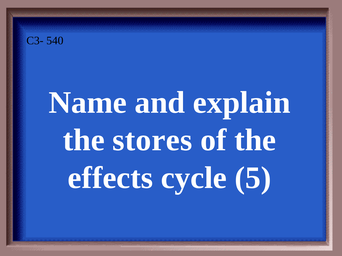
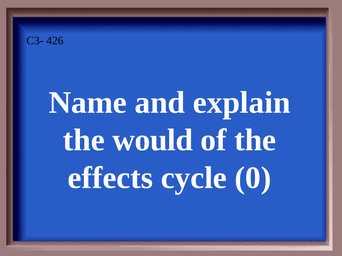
540: 540 -> 426 (55, 41)
stores: stores -> would (153, 140)
5: 5 -> 0 (253, 178)
